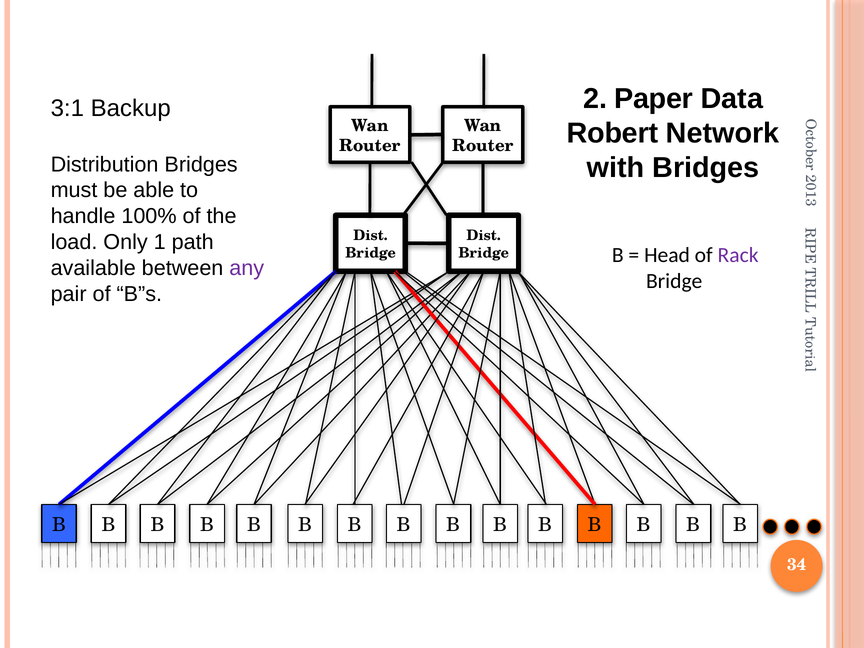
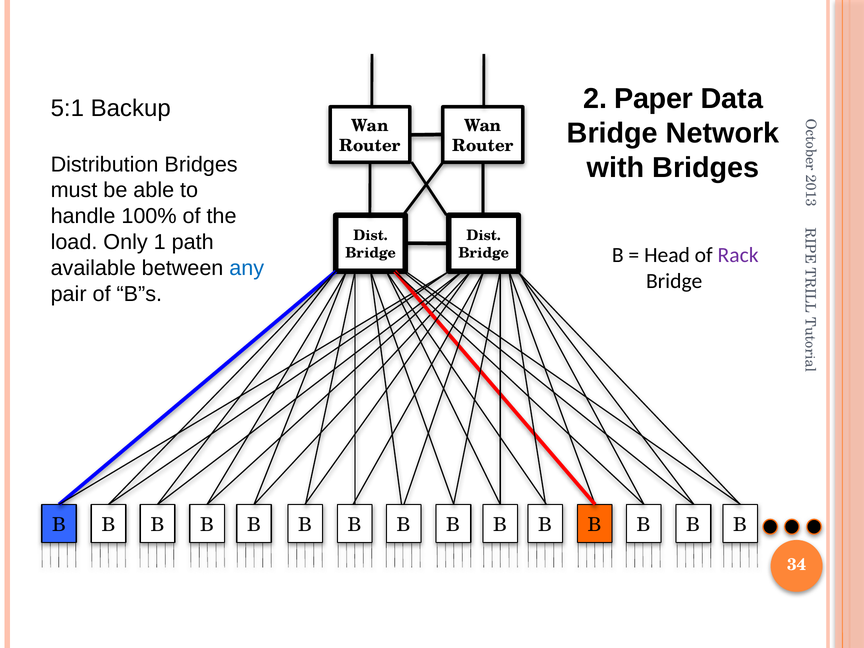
3:1: 3:1 -> 5:1 (67, 108)
Robert: Robert -> Bridge (612, 133)
any colour: purple -> blue (247, 268)
